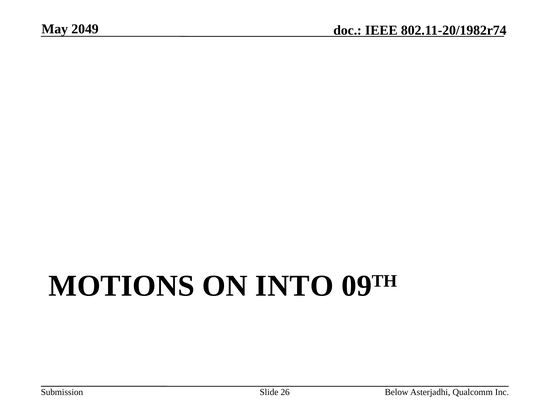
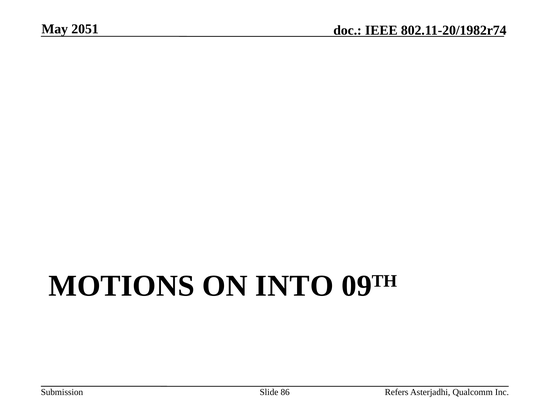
2049: 2049 -> 2051 (85, 29)
26: 26 -> 86 (285, 392)
Below: Below -> Refers (397, 392)
